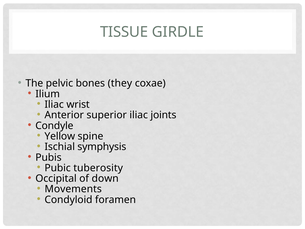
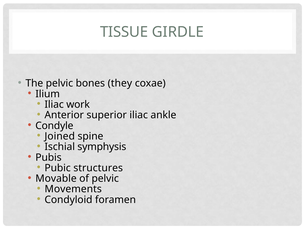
wrist: wrist -> work (78, 104)
joints: joints -> ankle (163, 115)
Yellow: Yellow -> Joined (60, 136)
tuberosity: tuberosity -> structures (98, 168)
Occipital: Occipital -> Movable (56, 178)
of down: down -> pelvic (105, 178)
